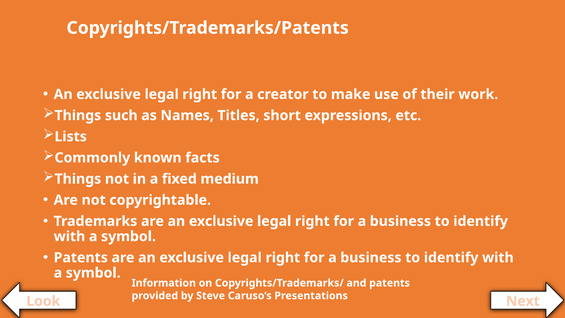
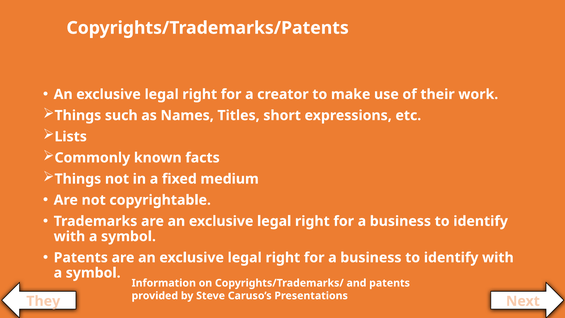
Look: Look -> They (43, 301)
